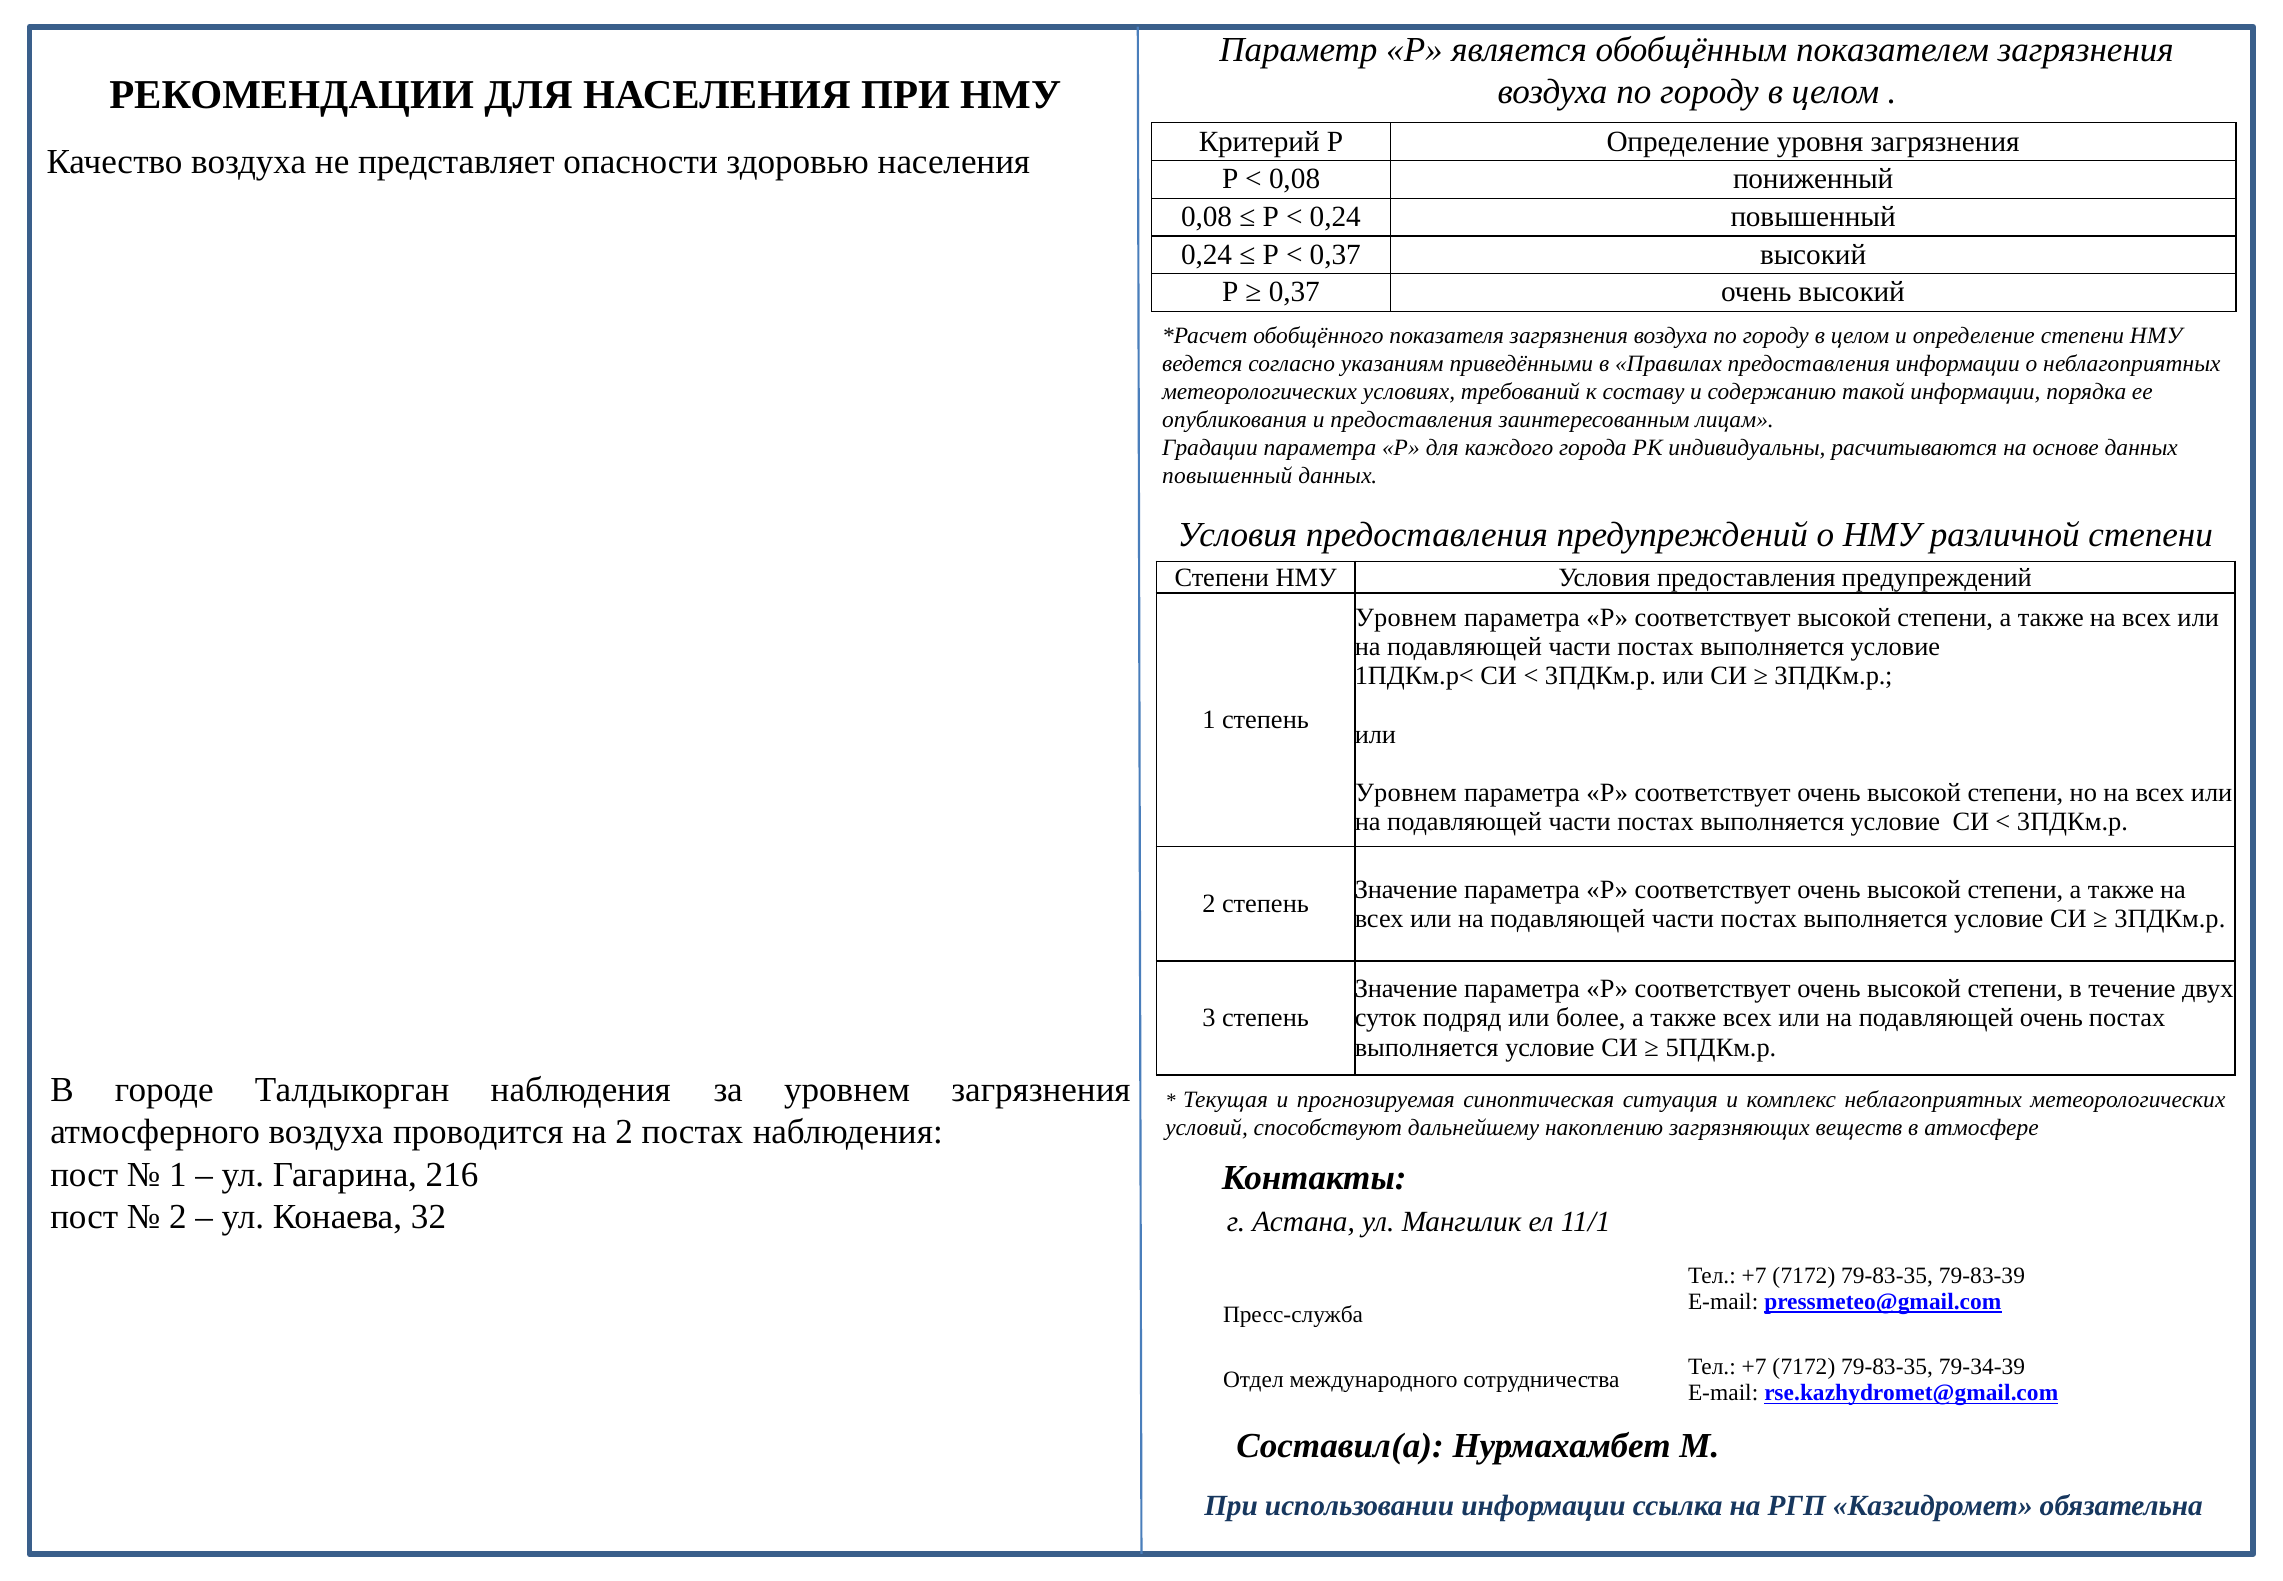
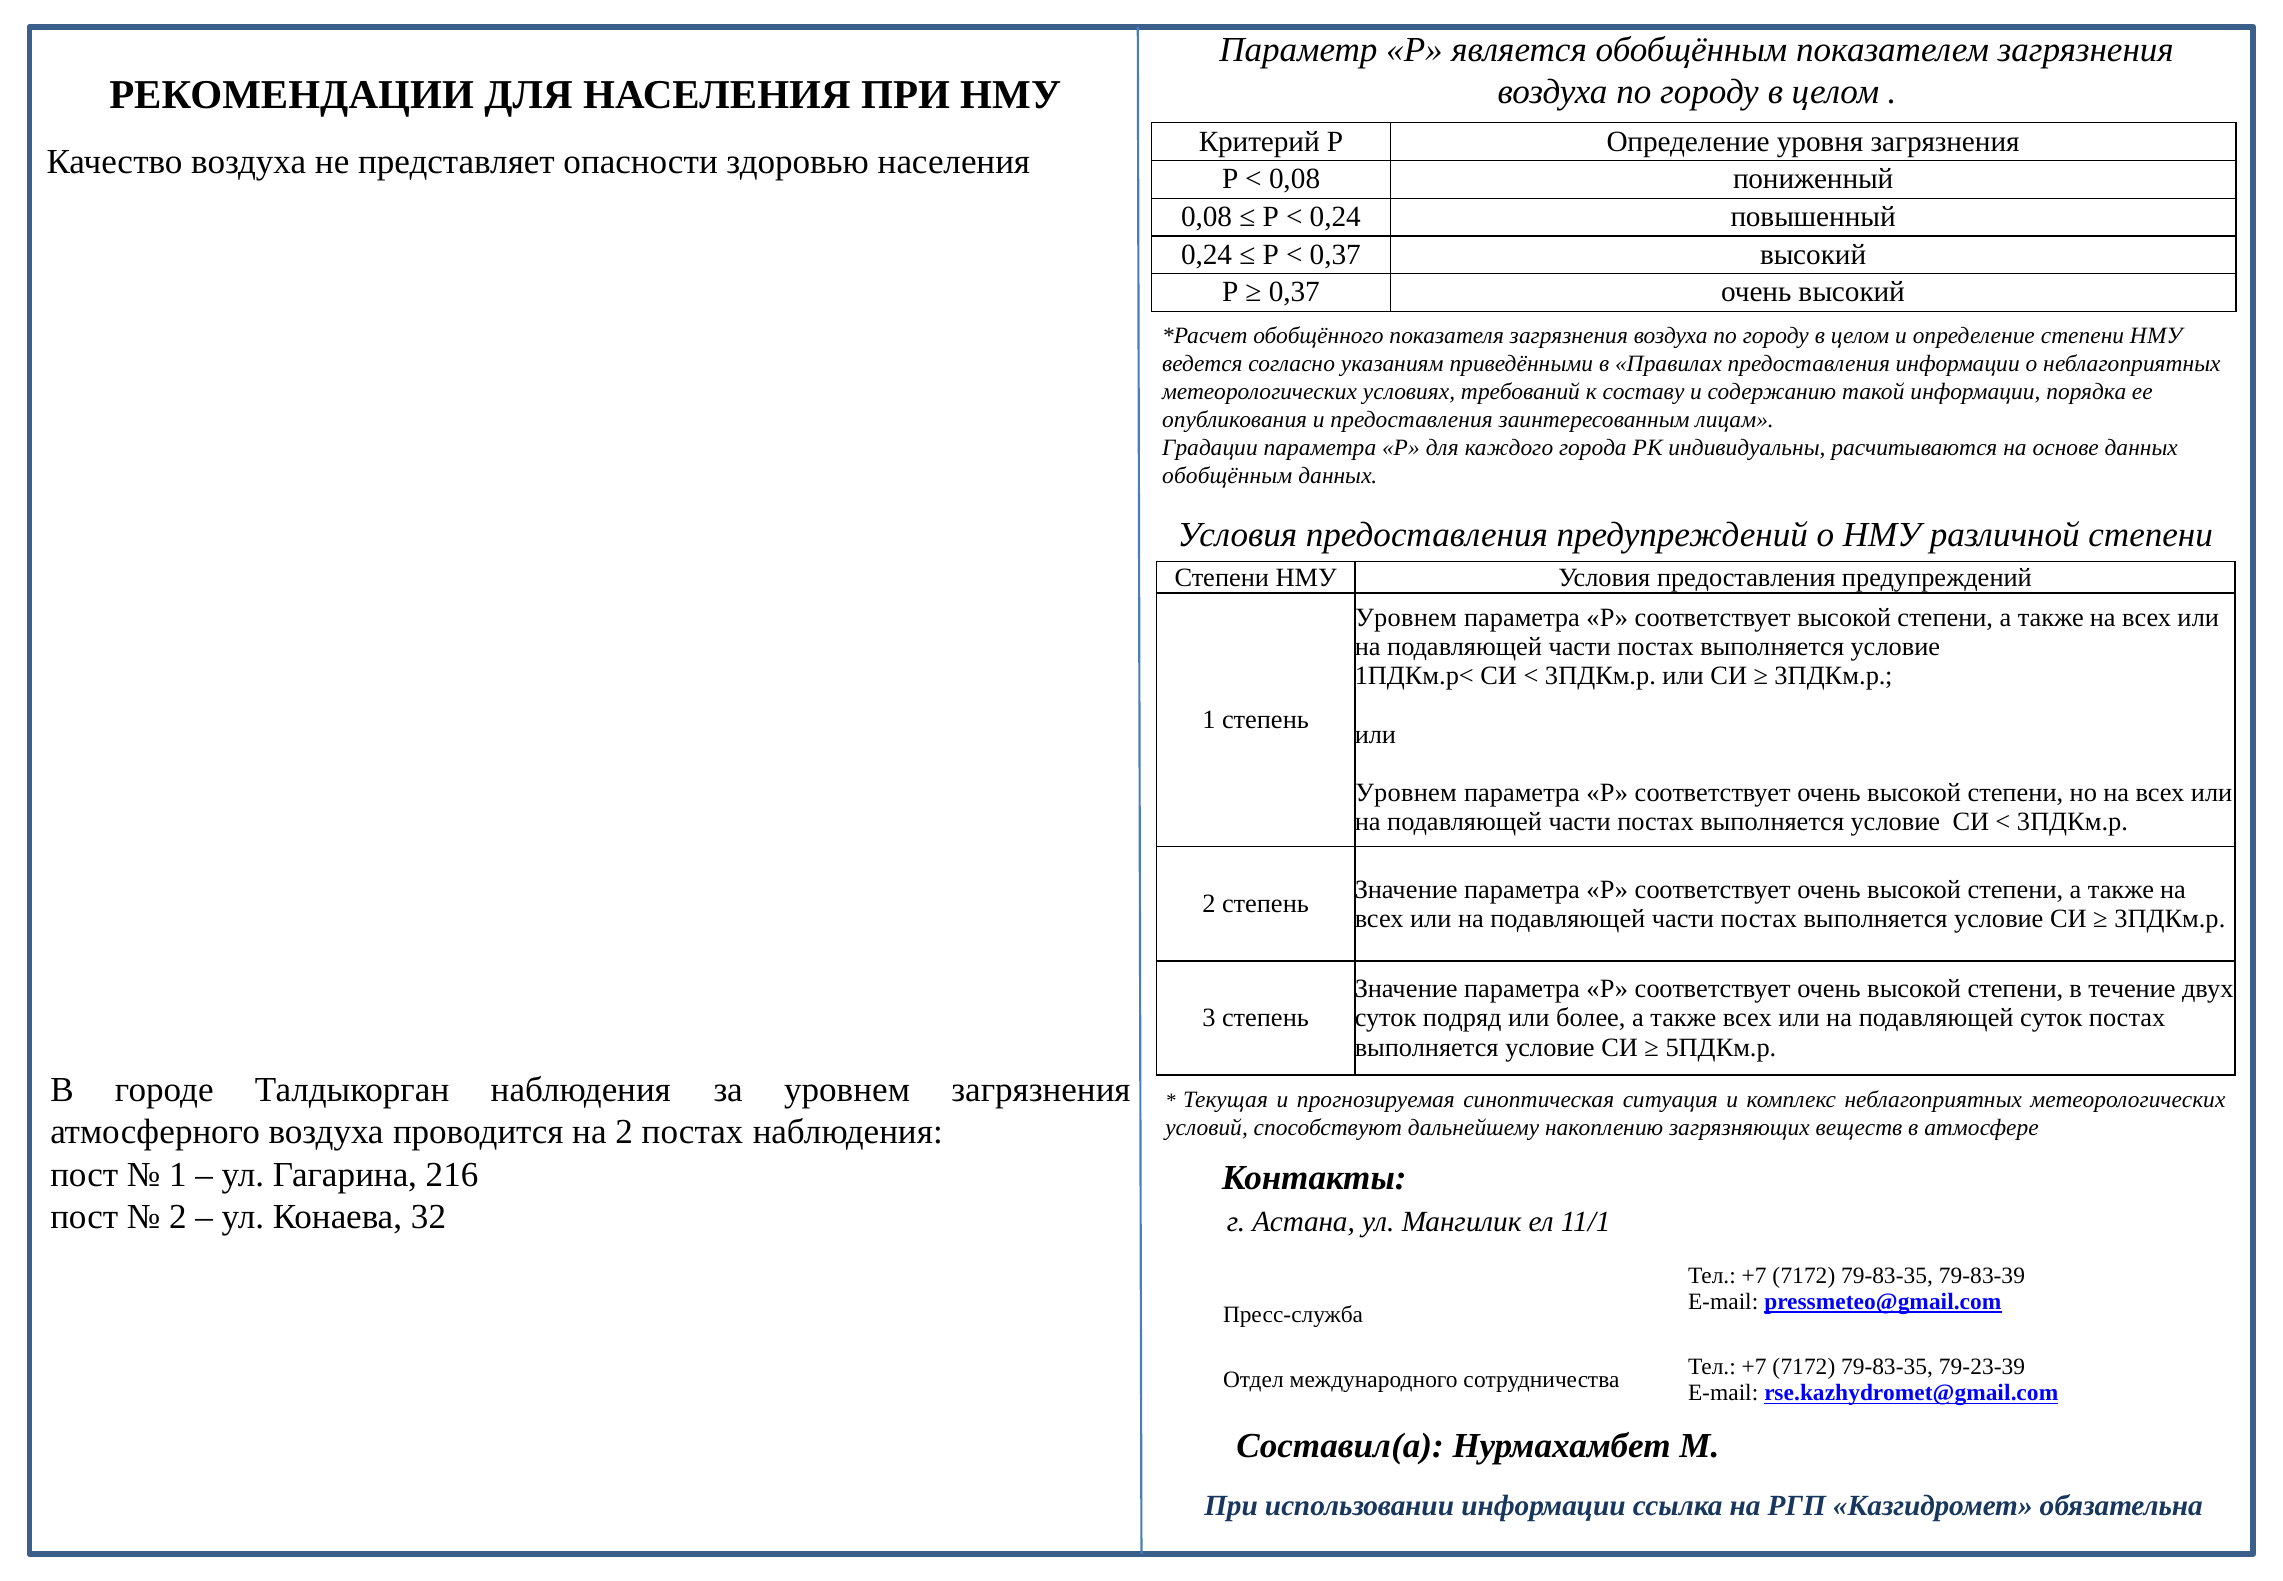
повышенный: повышенный -> обобщённым (1227, 475)
подавляющей очень: очень -> суток (2051, 1018)
79-34-39: 79-34-39 -> 79-23-39 (1982, 1366)
